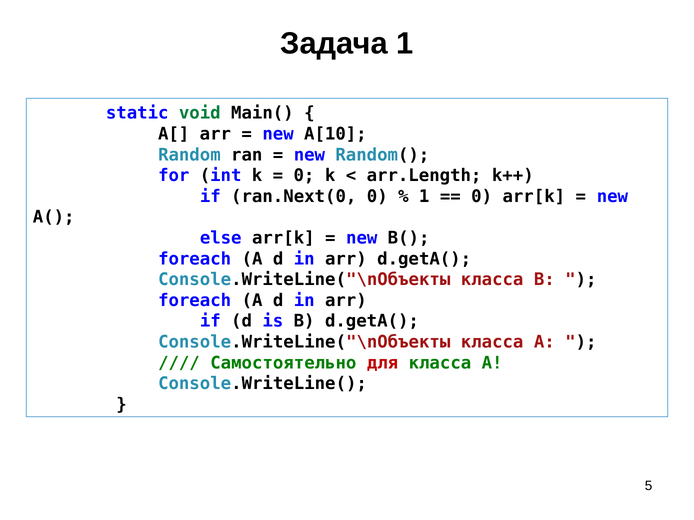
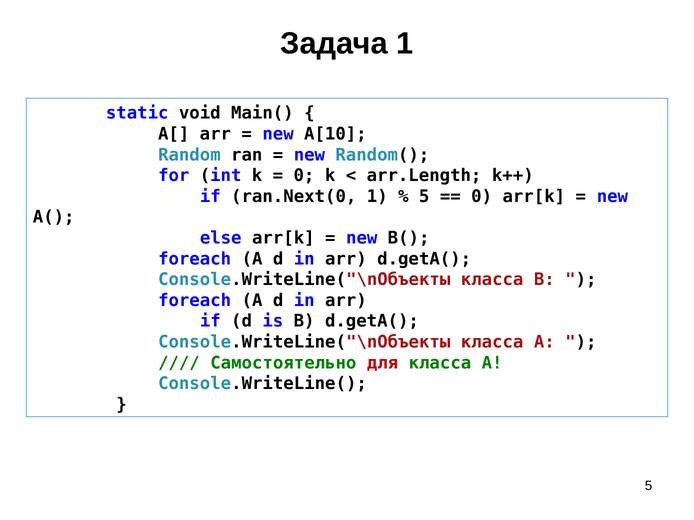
void colour: green -> black (200, 113)
ran.Next(0 0: 0 -> 1 (377, 197)
1: 1 -> 5 (424, 197)
